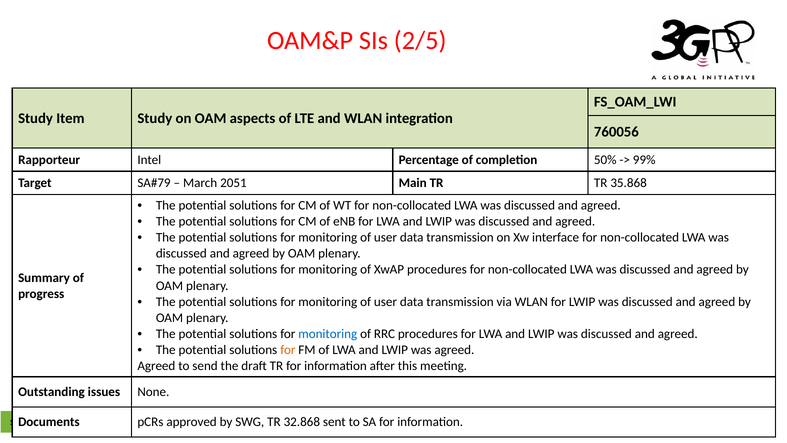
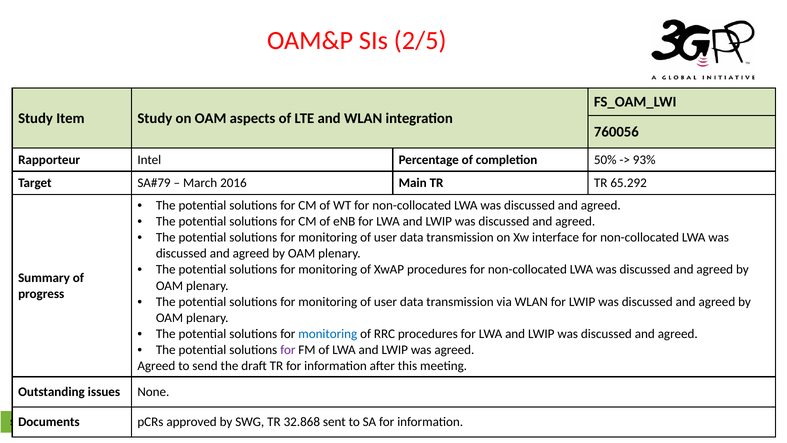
99%: 99% -> 93% (644, 160)
2051: 2051 -> 2016 (233, 183)
35.868: 35.868 -> 65.292 (629, 183)
for colour: orange -> purple (288, 350)
